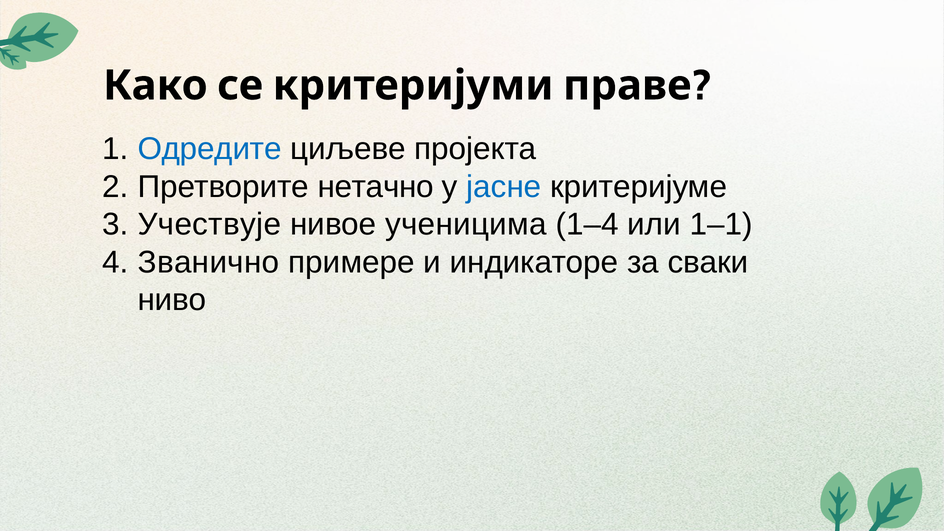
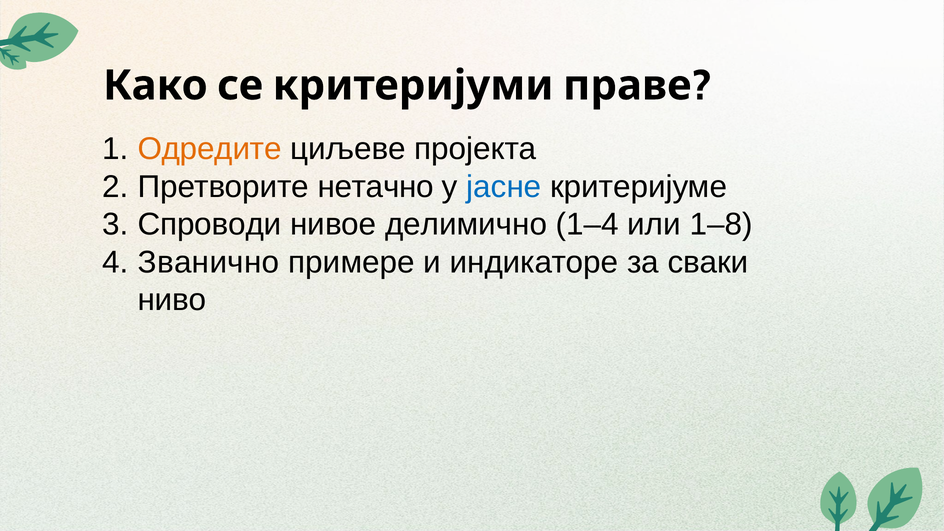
Одредите colour: blue -> orange (210, 149)
Учествује: Учествује -> Спроводи (210, 224)
ученицима: ученицима -> делимично (466, 224)
1–1: 1–1 -> 1–8 (721, 224)
